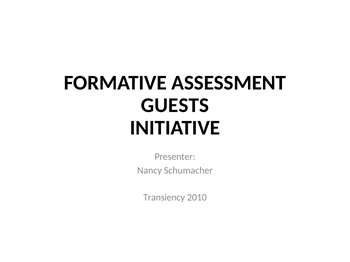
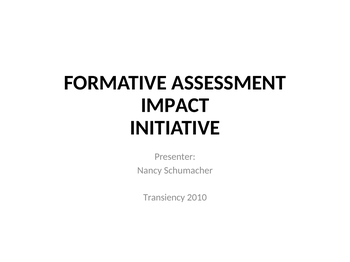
GUESTS: GUESTS -> IMPACT (175, 105)
